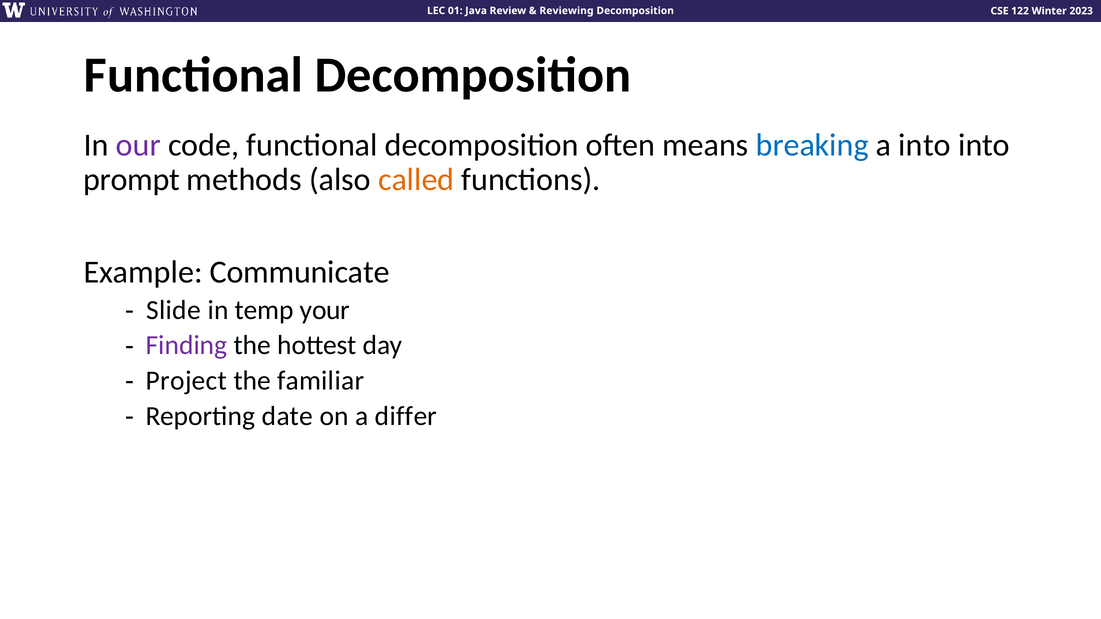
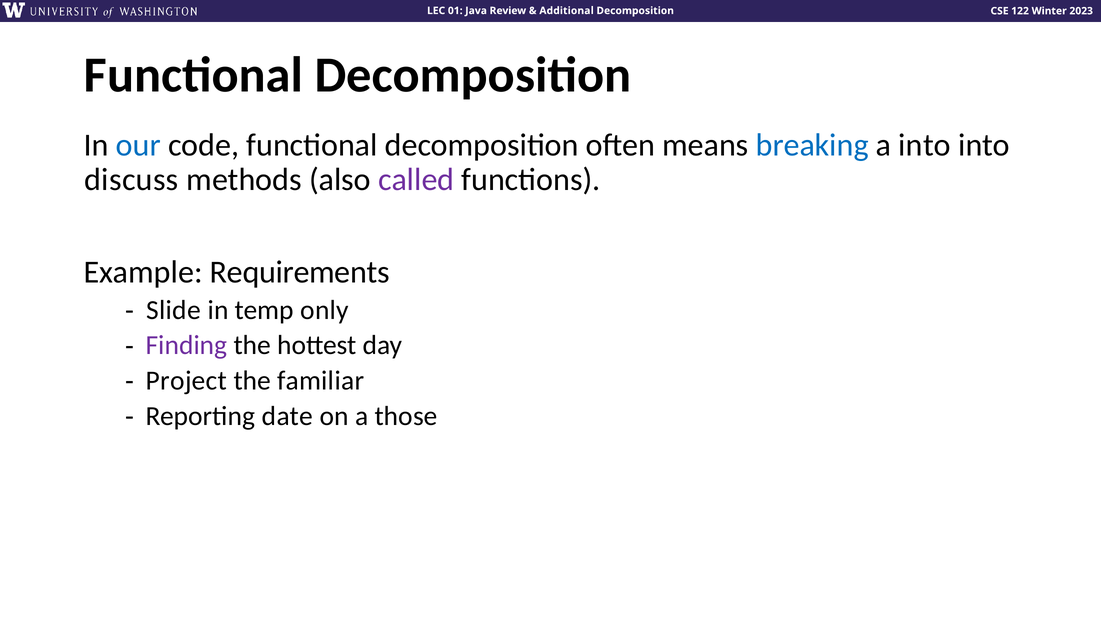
Reviewing: Reviewing -> Additional (566, 11)
our colour: purple -> blue (138, 145)
prompt: prompt -> discuss (131, 180)
called colour: orange -> purple (416, 180)
Communicate: Communicate -> Requirements (300, 272)
your: your -> only (325, 310)
differ: differ -> those (406, 416)
